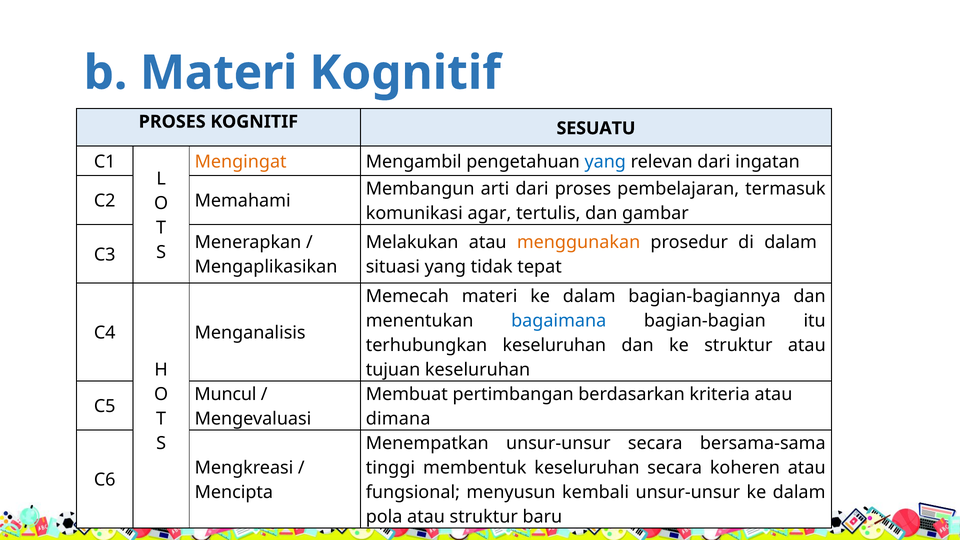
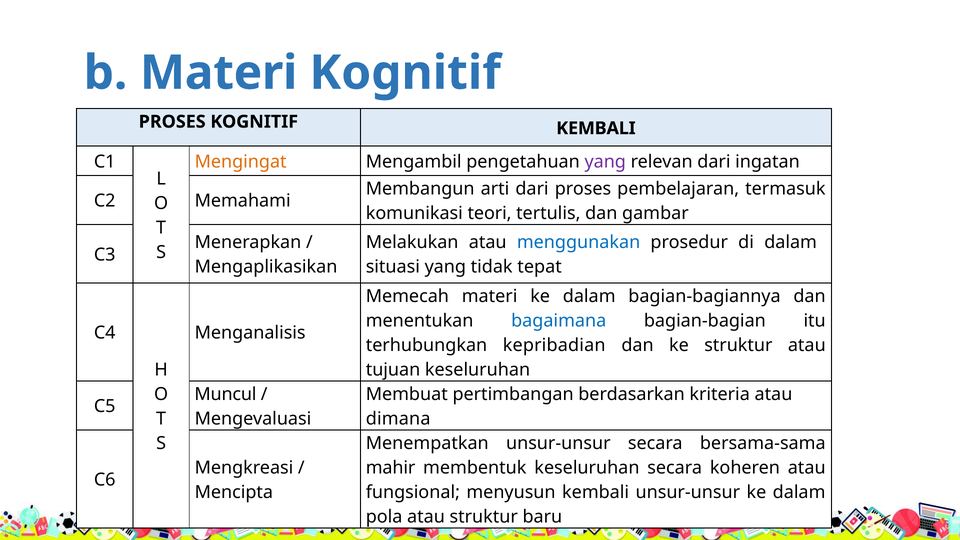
KOGNITIF SESUATU: SESUATU -> KEMBALI (596, 128)
yang colour: blue -> purple (605, 162)
agar: agar -> teori (490, 213)
menggunakan colour: orange -> blue (579, 242)
terhubungkan keseluruhan: keseluruhan -> kepribadian (554, 345)
tinggi: tinggi -> mahir (391, 468)
